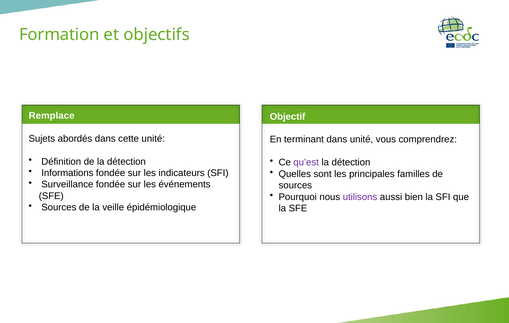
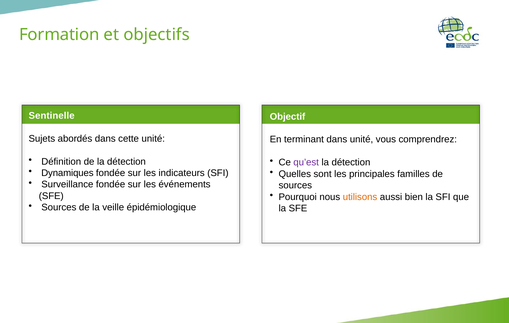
Remplace: Remplace -> Sentinelle (52, 116)
Informations: Informations -> Dynamiques (67, 173)
utilisons colour: purple -> orange (360, 197)
